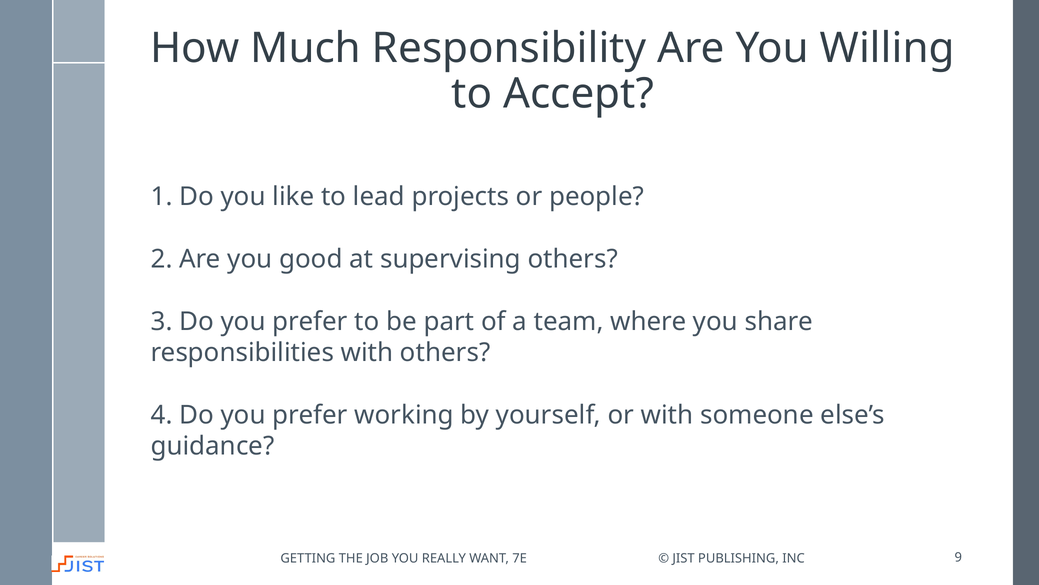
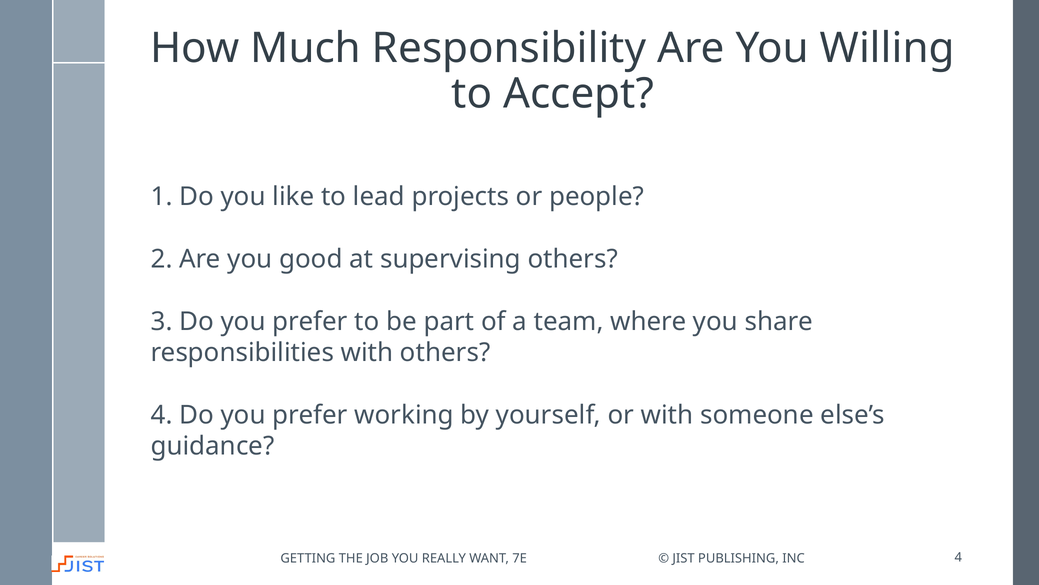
INC 9: 9 -> 4 (958, 557)
